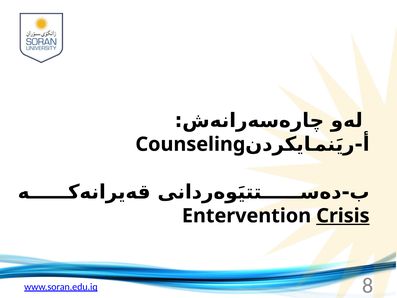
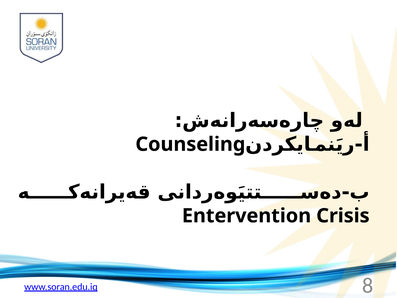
Crisis underline: present -> none (343, 216)
